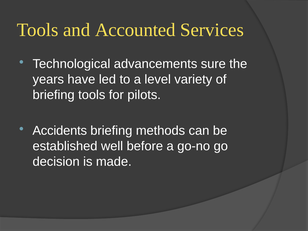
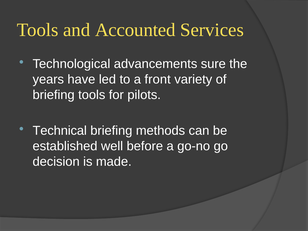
level: level -> front (158, 79)
Accidents: Accidents -> Technical (60, 131)
